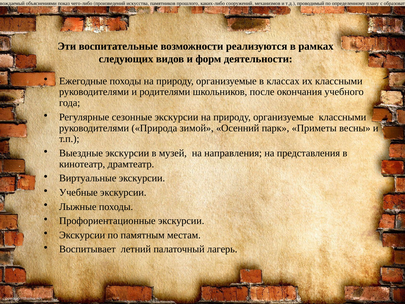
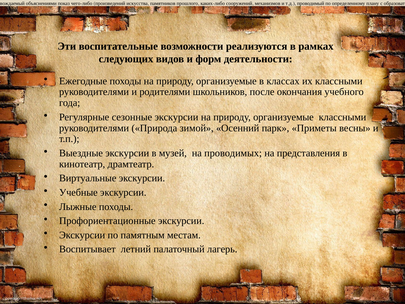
направления: направления -> проводимых (233, 153)
